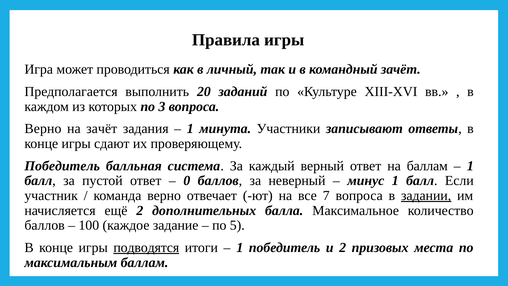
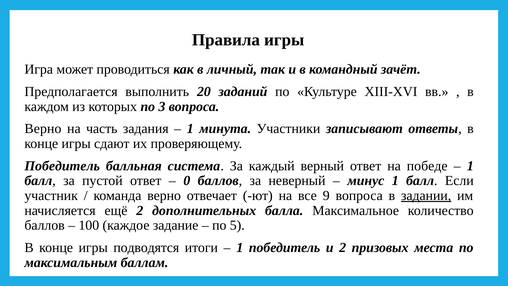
на зачёт: зачёт -> часть (102, 129)
на баллам: баллам -> победе (427, 166)
7: 7 -> 9 (326, 195)
подводятся underline: present -> none (146, 247)
